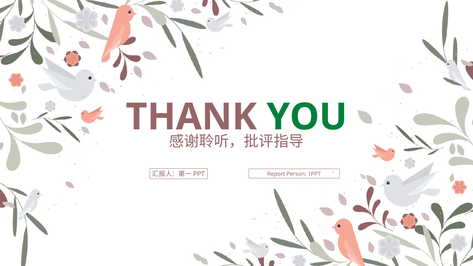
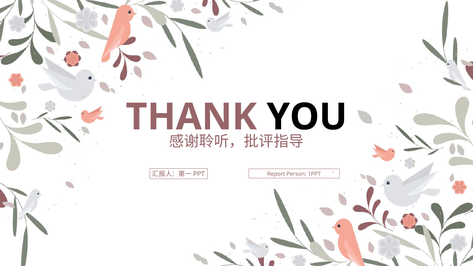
YOU colour: green -> black (307, 117)
